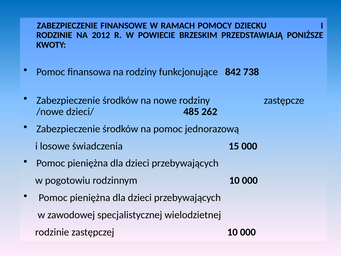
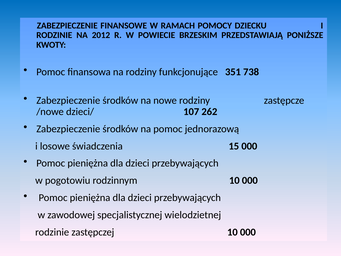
842: 842 -> 351 (233, 72)
485: 485 -> 107 (191, 112)
